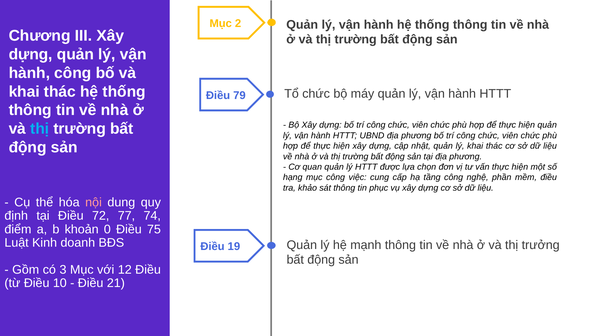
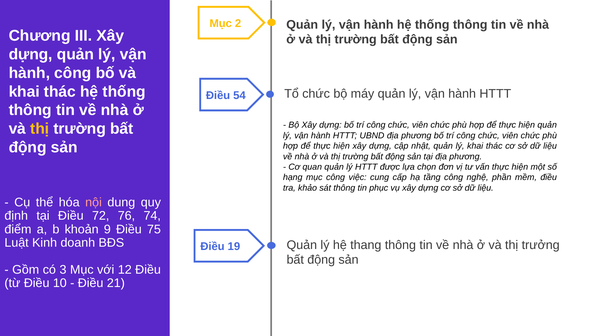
79: 79 -> 54 (239, 95)
thị colour: light blue -> yellow (40, 129)
77: 77 -> 76 (126, 216)
0: 0 -> 9 (107, 229)
mạnh: mạnh -> thang (366, 245)
